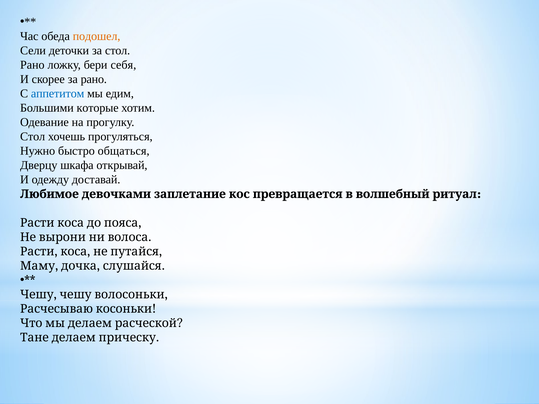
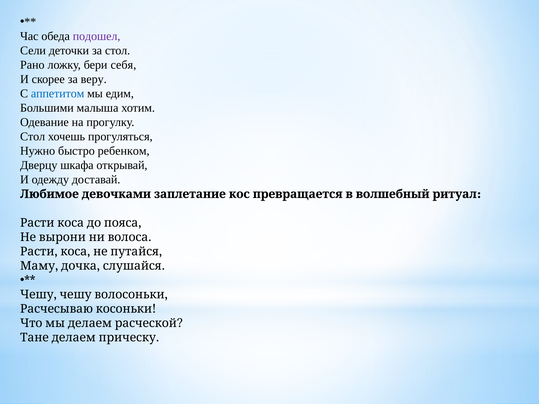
подошел colour: orange -> purple (97, 36)
за рано: рано -> веру (94, 79)
которые: которые -> малыша (98, 108)
общаться: общаться -> ребенком (124, 151)
